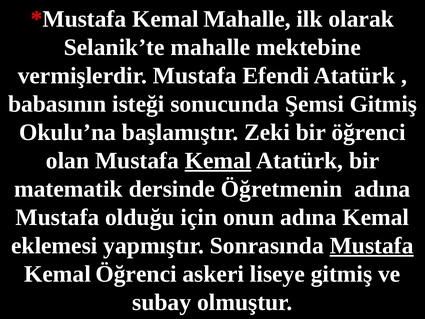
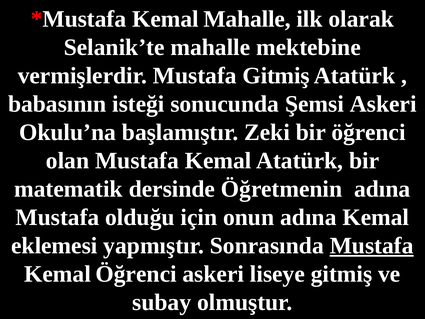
Mustafa Efendi: Efendi -> Gitmiş (276, 76)
Şemsi Gitmiş: Gitmiş -> Askeri (383, 104)
Kemal underline: present -> none (218, 161)
